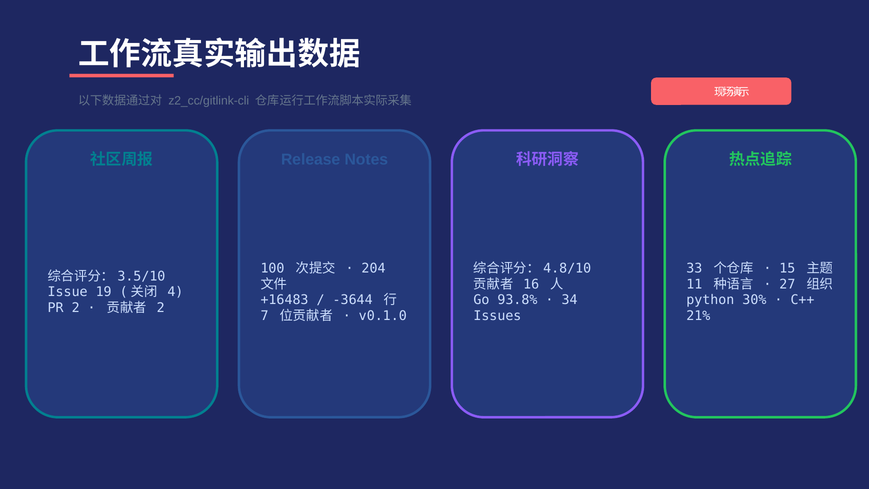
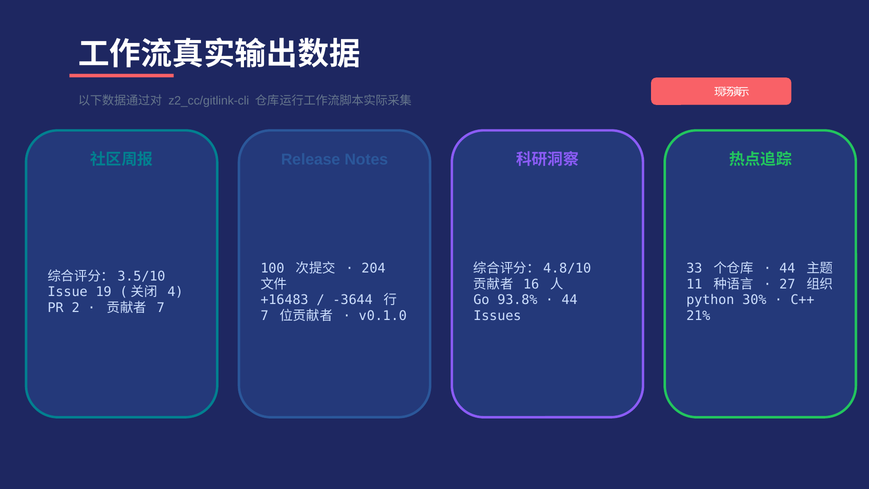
15: 15 -> 44 (787, 268)
34: 34 -> 44 (570, 300)
2: 2 -> 7 (161, 308)
